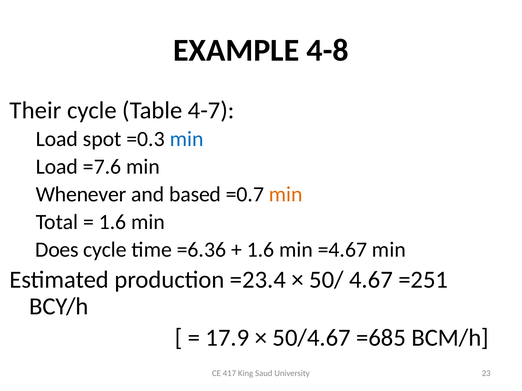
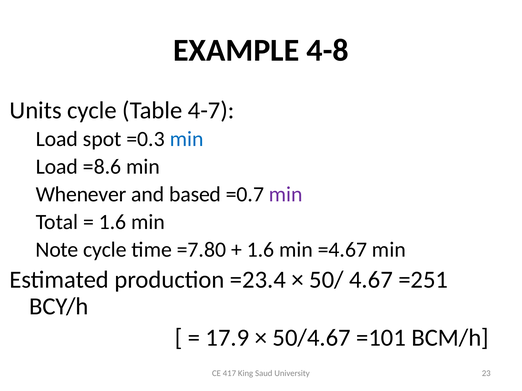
Their: Their -> Units (36, 110)
=7.6: =7.6 -> =8.6 (102, 167)
min colour: orange -> purple (286, 195)
Does: Does -> Note (57, 250)
=6.36: =6.36 -> =7.80 (201, 250)
=685: =685 -> =101 (381, 338)
